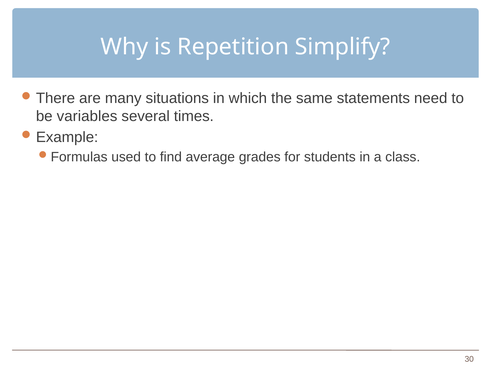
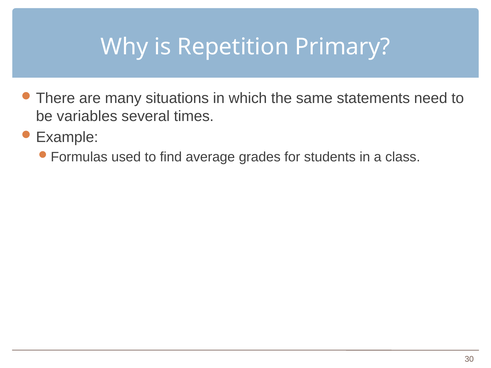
Simplify: Simplify -> Primary (343, 47)
